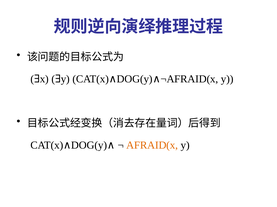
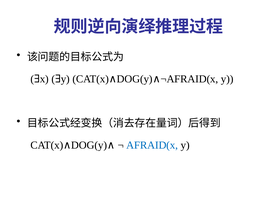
AFRAID(x colour: orange -> blue (152, 146)
